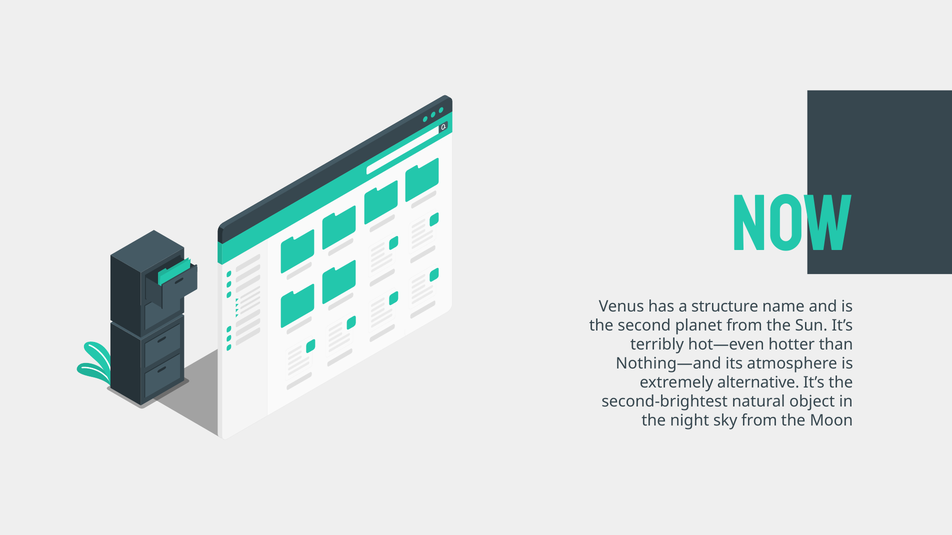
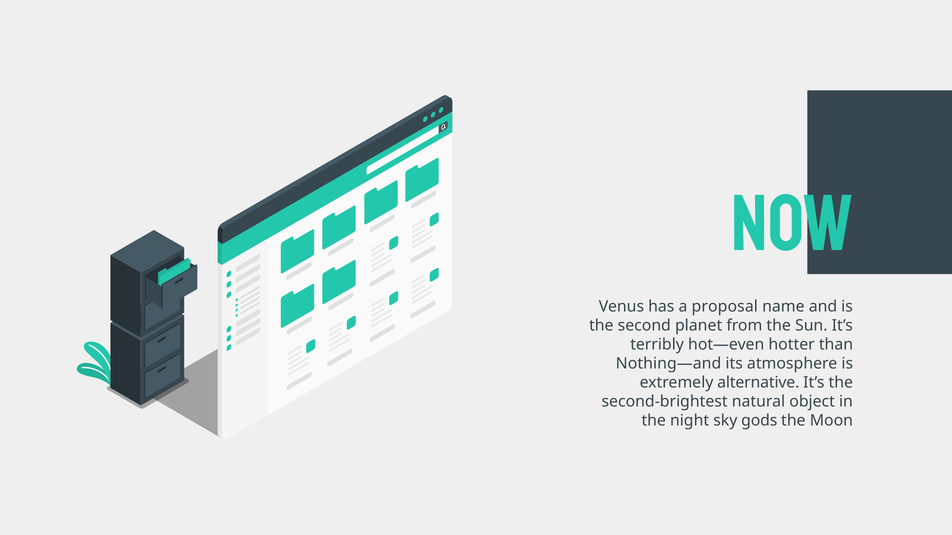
structure: structure -> proposal (725, 307)
sky from: from -> gods (759, 421)
